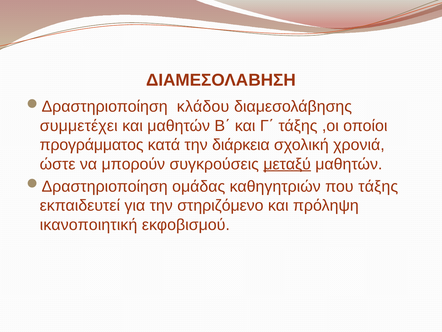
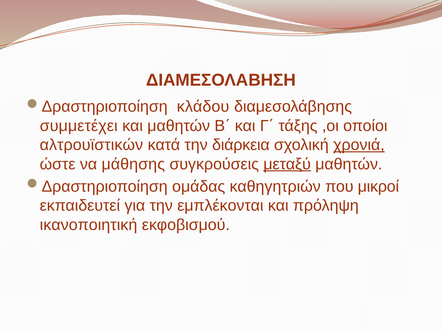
προγράμματος: προγράμματος -> αλτρουϊστικών (91, 145)
χρονιά underline: none -> present (359, 145)
μπορούν: μπορούν -> μάθησης (133, 164)
που τάξης: τάξης -> μικροί (378, 186)
στηριζόμενο: στηριζόμενο -> εμπλέκονται (220, 205)
